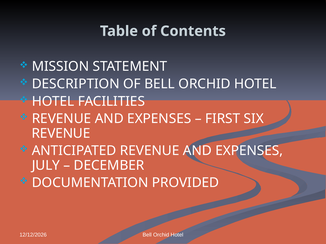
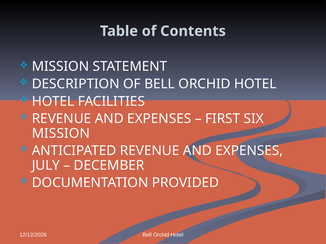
REVENUE: REVENUE -> MISSION (61, 134)
